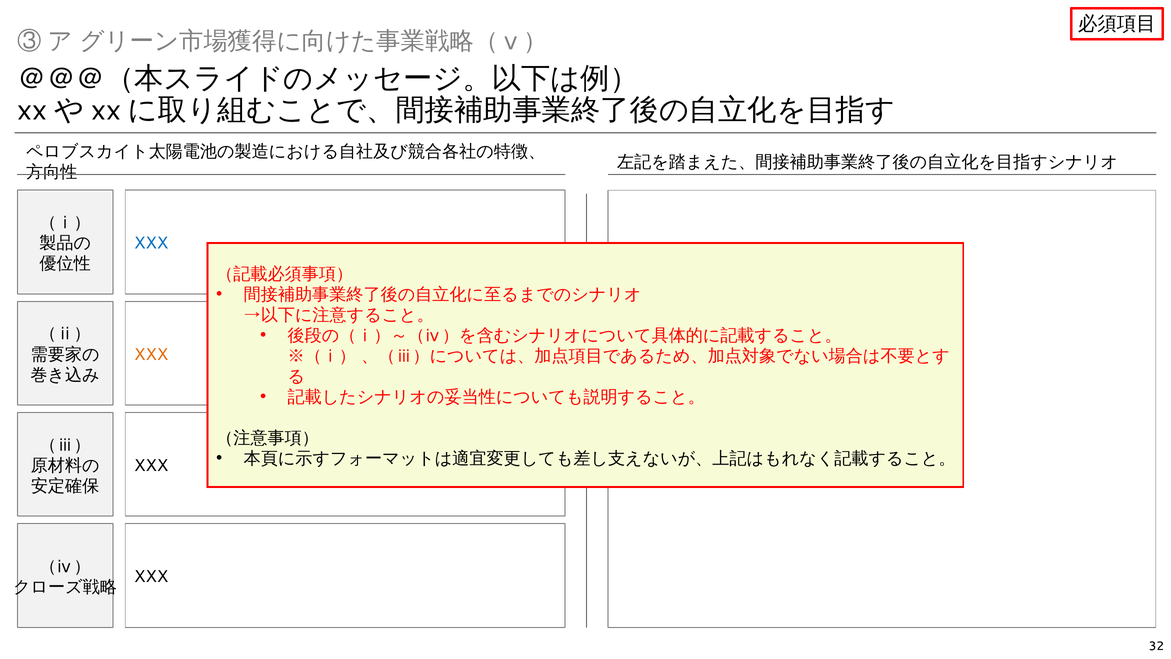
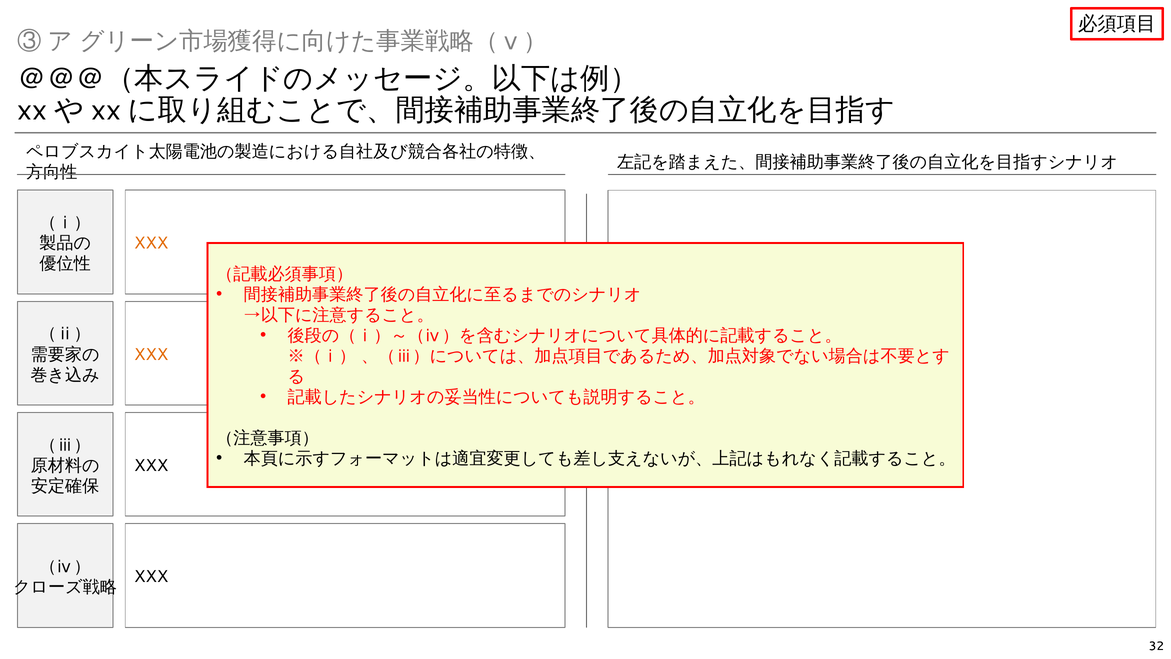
XXX colour: blue -> orange (151, 243)
